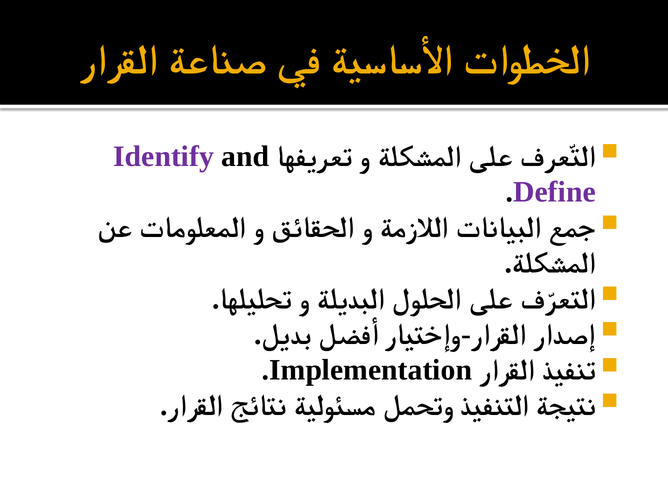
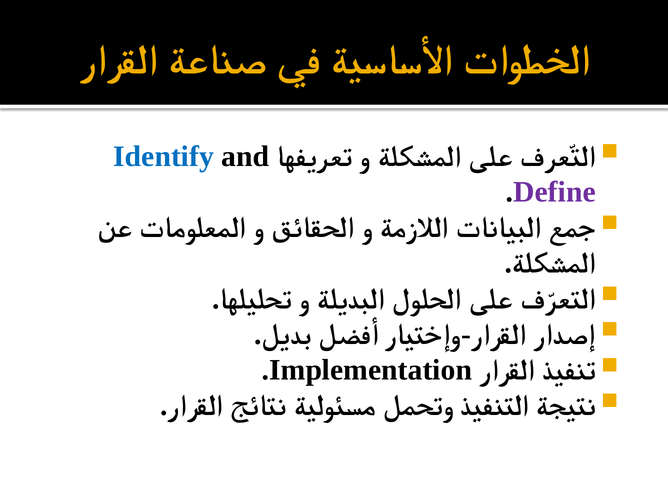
Identify colour: purple -> blue (164, 156)
